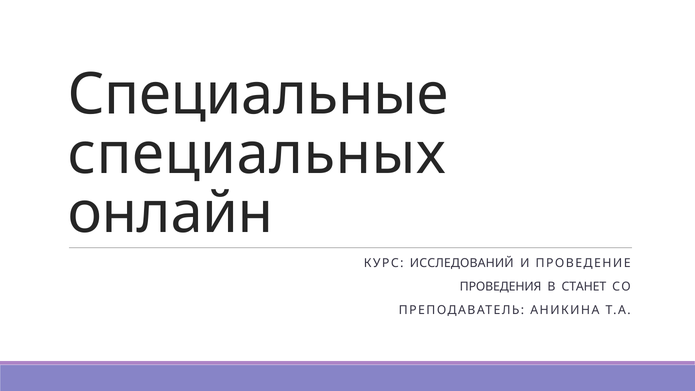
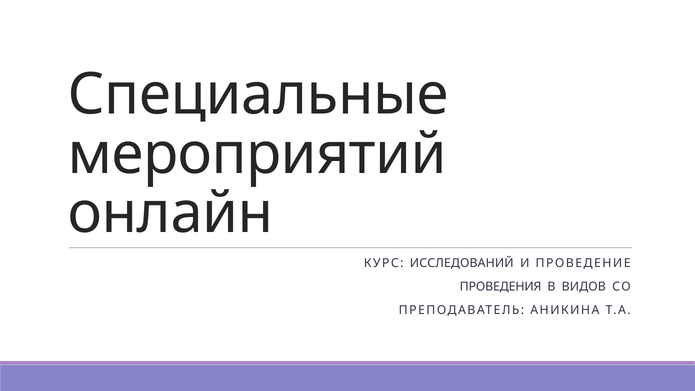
специальных: специальных -> мероприятий (257, 154)
СТАНЕТ: СТАНЕТ -> ВИДОВ (584, 287)
